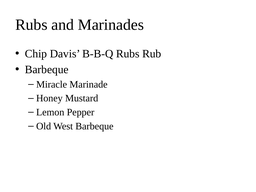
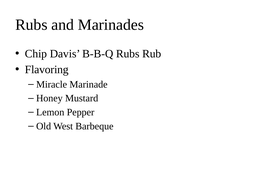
Barbeque: Barbeque -> Flavoring (47, 70)
